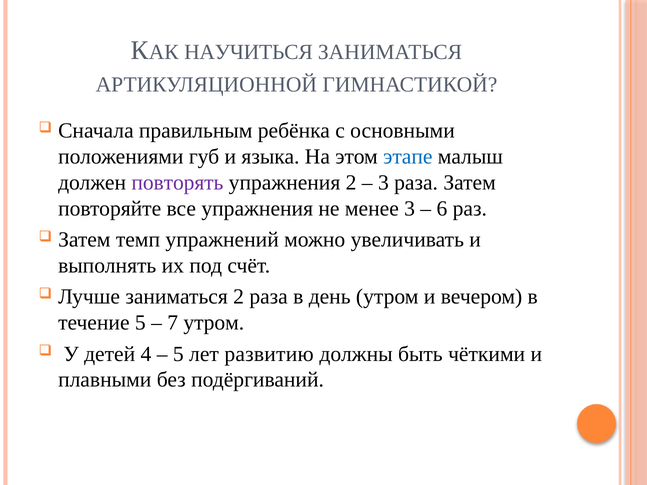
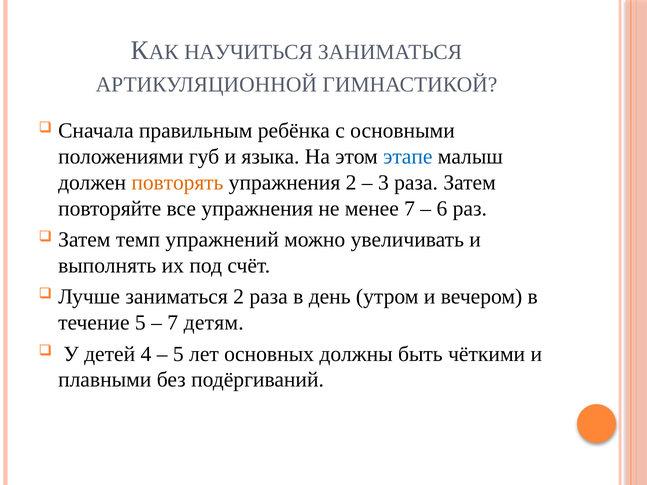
повторять colour: purple -> orange (177, 183)
менее 3: 3 -> 7 (410, 209)
7 утром: утром -> детям (214, 323)
развитию: развитию -> основных (269, 354)
